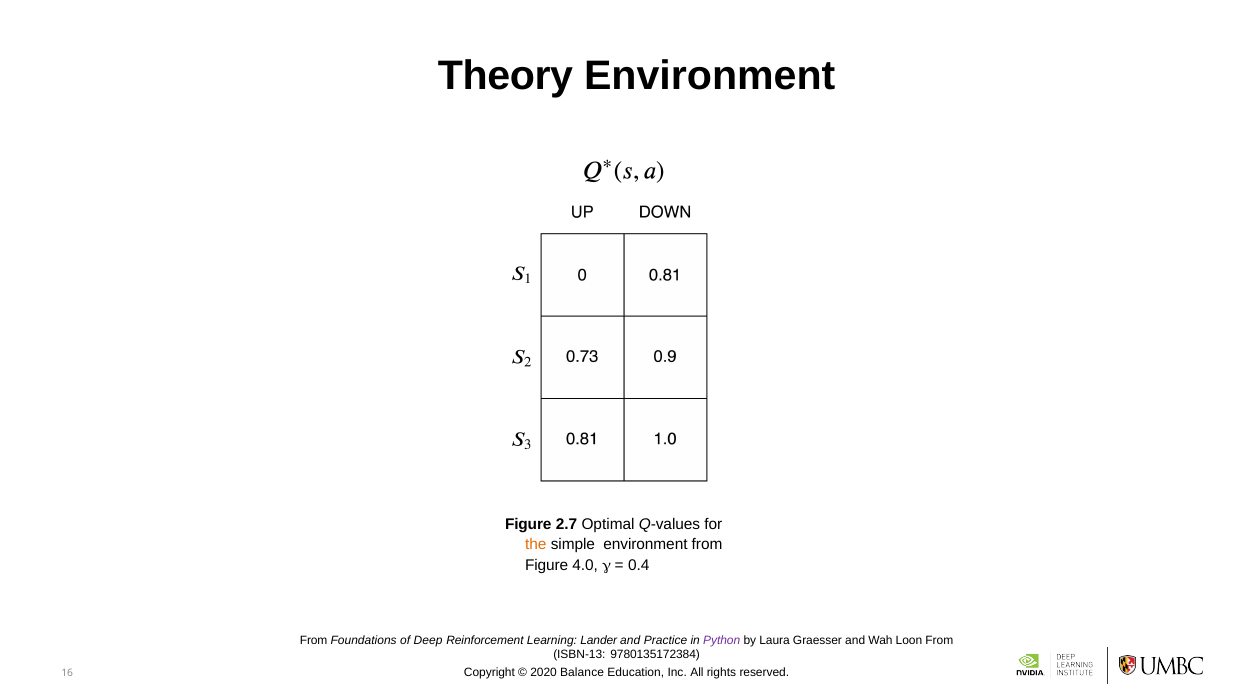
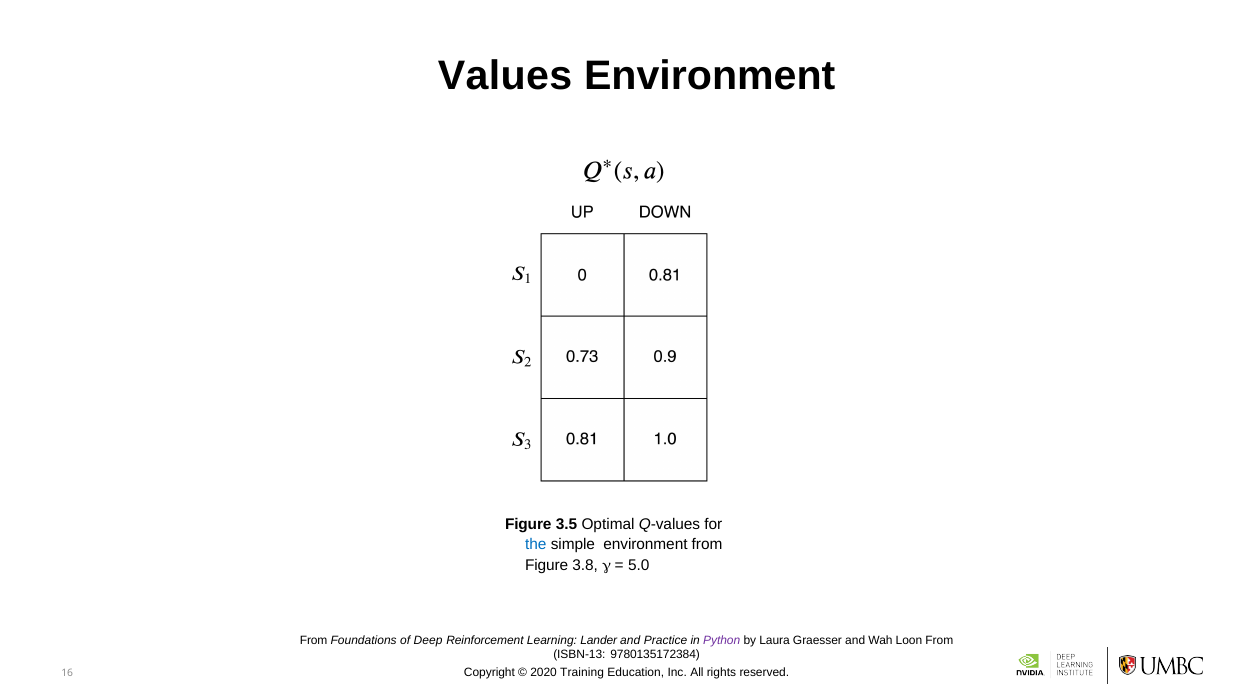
Theory: Theory -> Values (505, 75)
2.7: 2.7 -> 3.5 (567, 524)
the colour: orange -> blue (536, 545)
4.0: 4.0 -> 3.8 (585, 565)
0.4: 0.4 -> 5.0 (639, 565)
Balance: Balance -> Training (582, 672)
